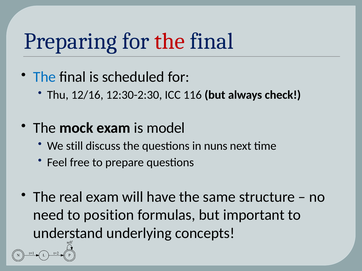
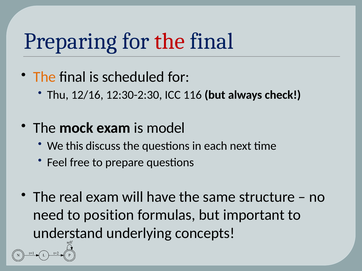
The colour: blue -> orange (45, 77)
still: still -> this (75, 146)
nuns: nuns -> each (216, 146)
